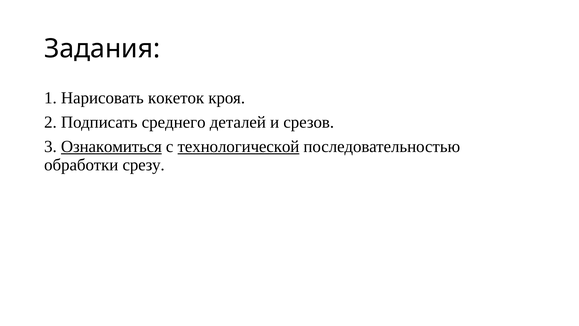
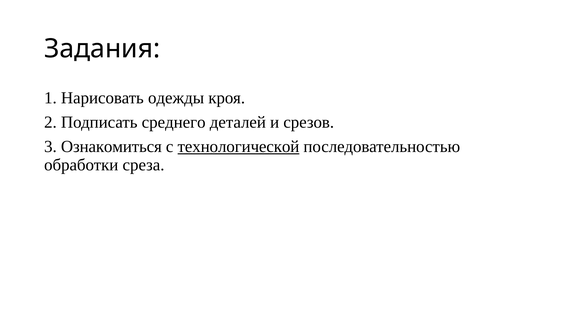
кокеток: кокеток -> одежды (176, 98)
Ознакомиться underline: present -> none (111, 146)
срезу: срезу -> среза (144, 165)
